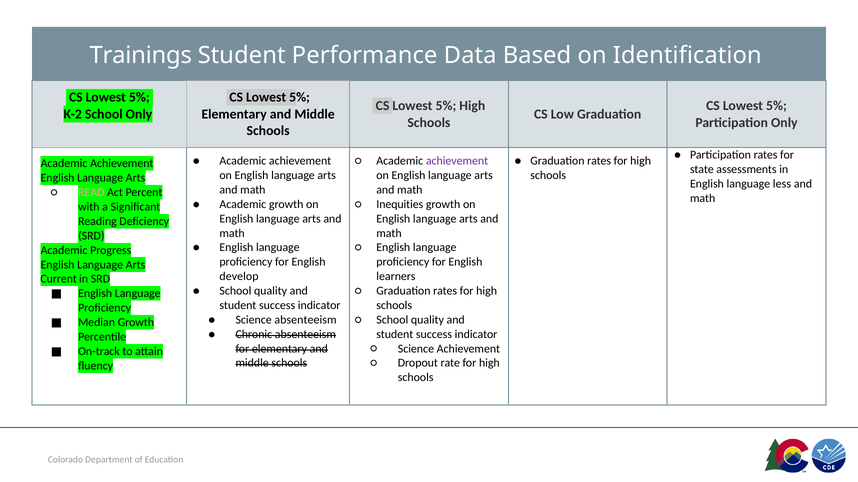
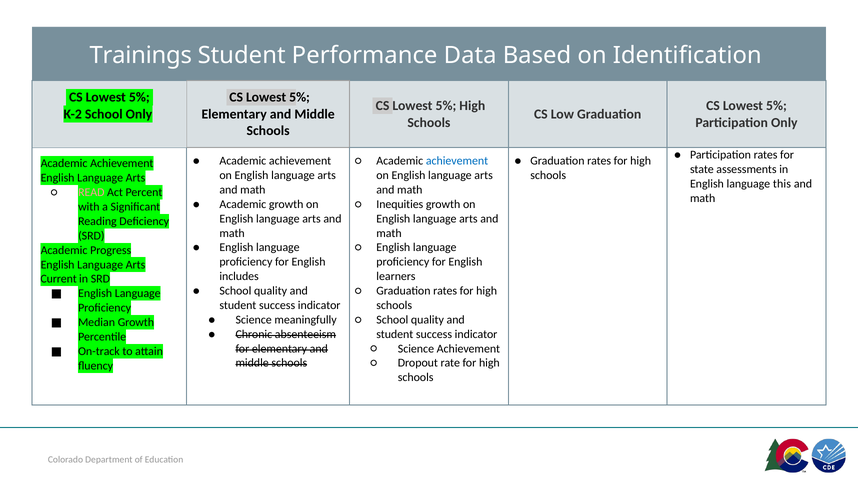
achievement colour: purple -> blue (457, 161)
less: less -> this (782, 184)
develop: develop -> includes (239, 277)
Science absenteeism: absenteeism -> meaningfully (306, 320)
